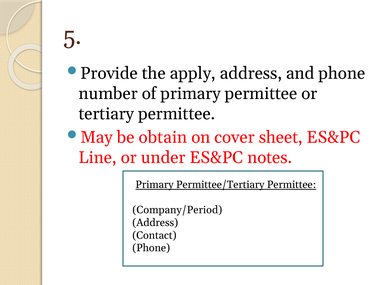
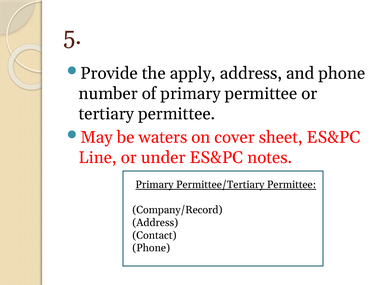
obtain: obtain -> waters (163, 137)
Company/Period: Company/Period -> Company/Record (177, 210)
